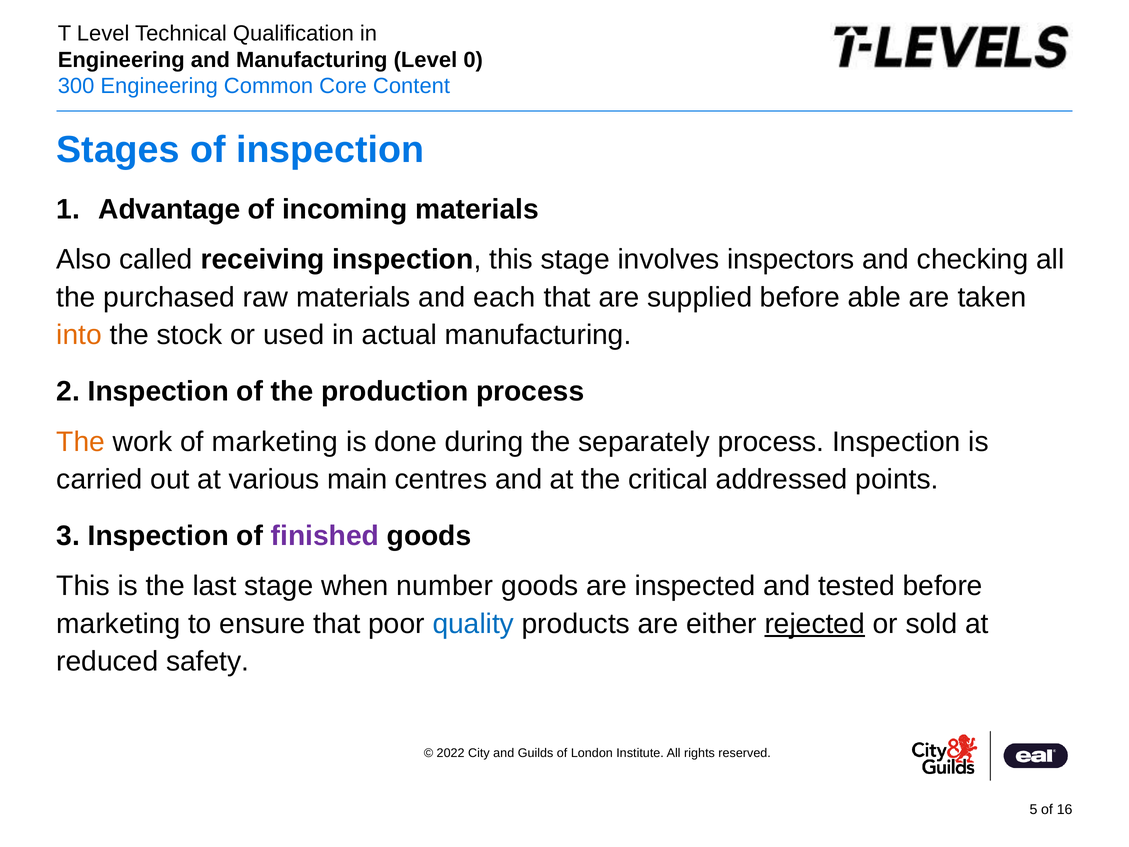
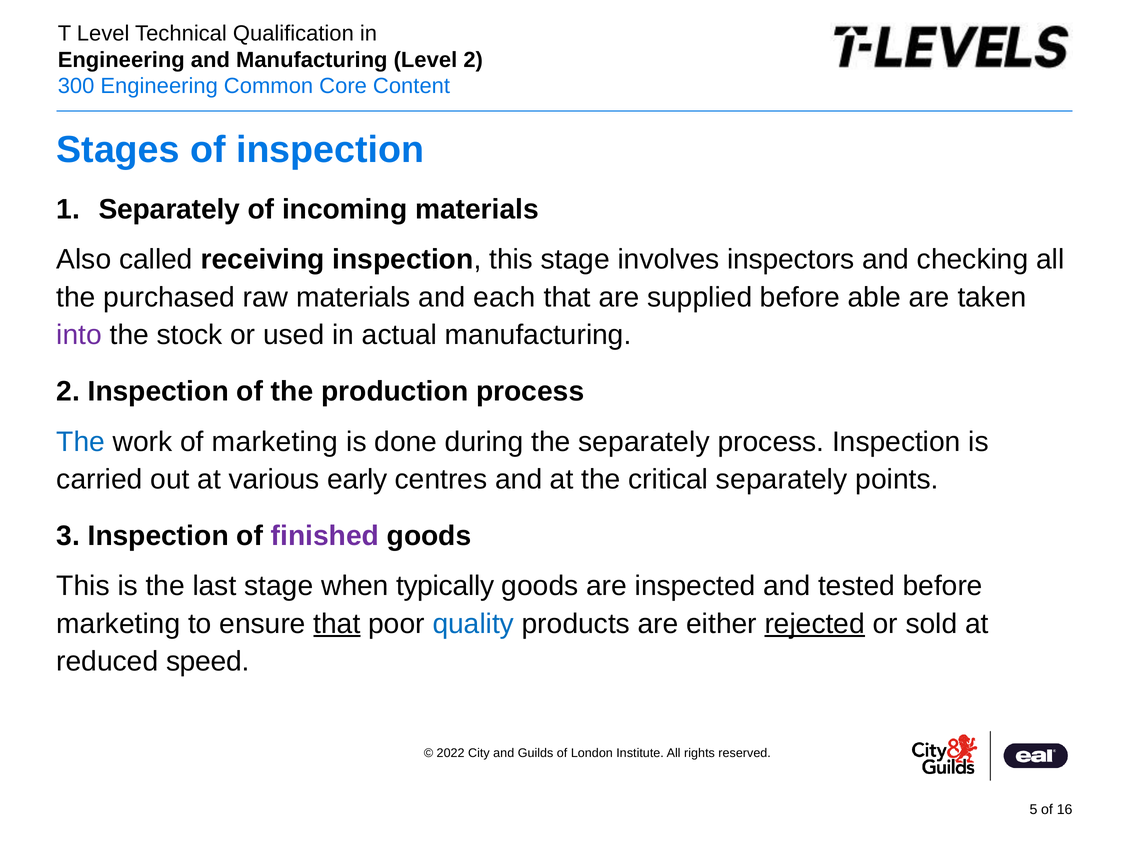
0: 0 -> 2 (473, 60)
Advantage: Advantage -> Separately (169, 209)
into colour: orange -> purple (79, 335)
The colour: orange -> blue (81, 442)
main: main -> early (357, 479)
critical addressed: addressed -> separately (782, 479)
number: number -> typically (445, 586)
that underline: none -> present (337, 624)
safety: safety -> speed (208, 661)
